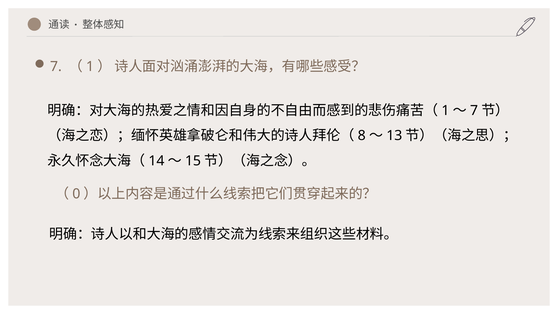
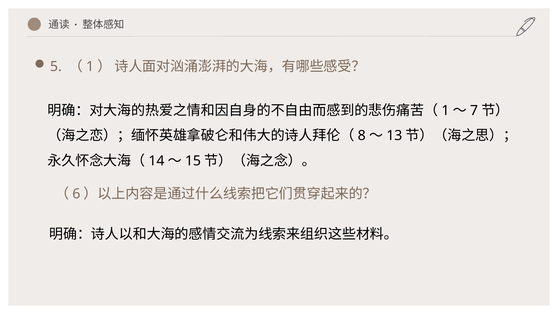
7: 7 -> 5 (56, 66)
0: 0 -> 6 (76, 194)
